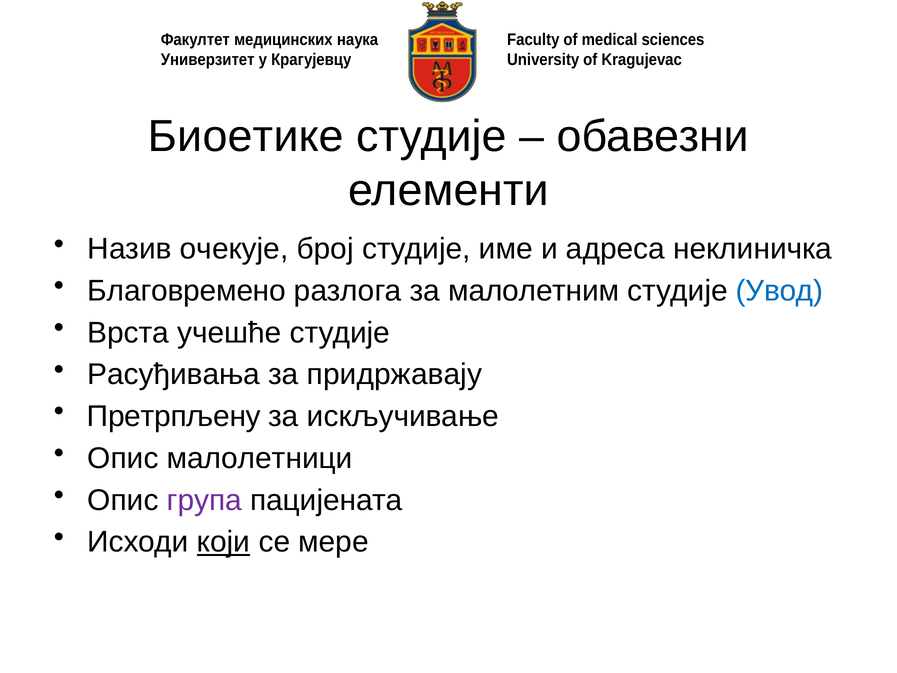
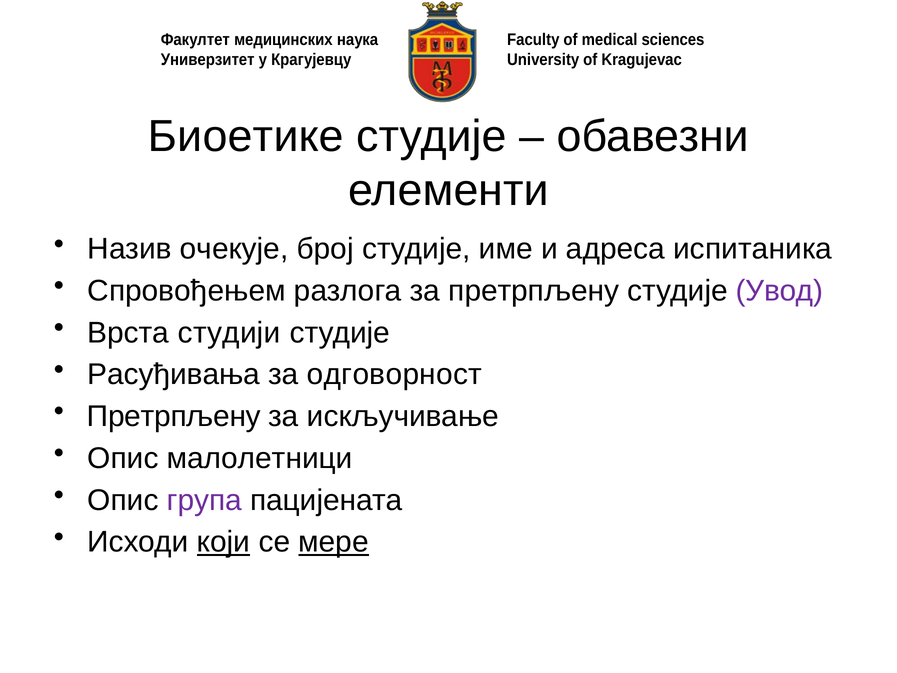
неклиничка: неклиничка -> испитаника (753, 249)
Благовремено: Благовремено -> Спровођењем (187, 291)
за малолетним: малолетним -> претрпљену (534, 291)
Увод colour: blue -> purple (779, 291)
учешће: учешће -> студији (229, 333)
придржавају: придржавају -> одговорност (394, 374)
мере underline: none -> present (334, 542)
